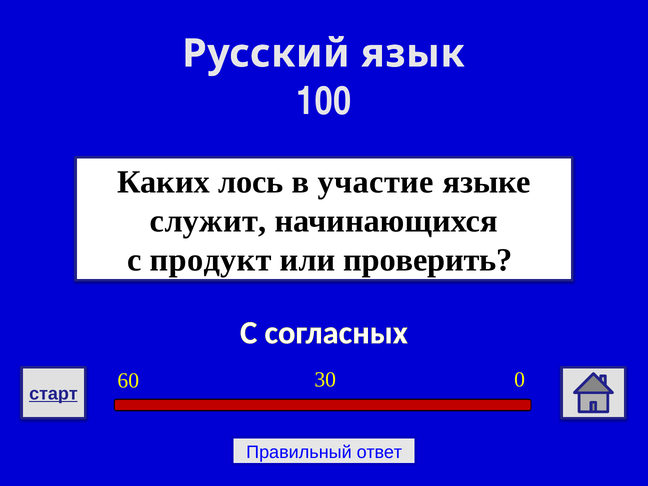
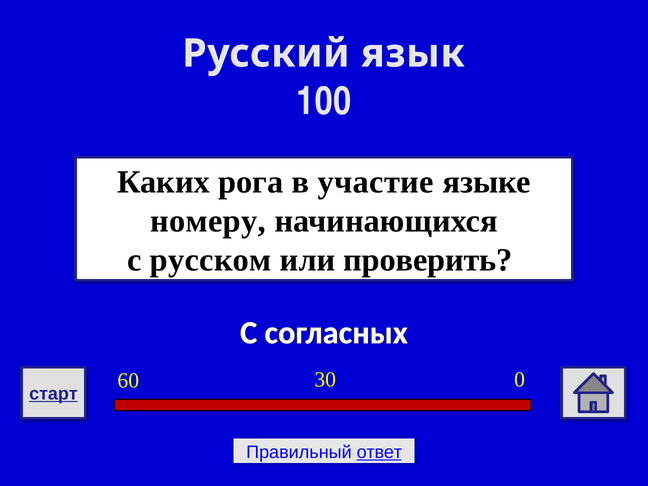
лось: лось -> рога (251, 182)
служит: служит -> номеру (208, 221)
продукт: продукт -> русском (211, 260)
ответ underline: none -> present (379, 452)
